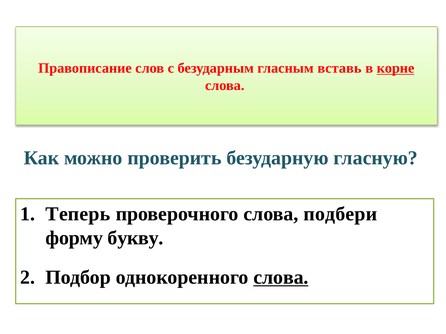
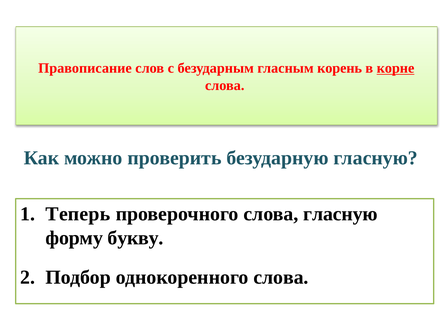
вставь: вставь -> корень (340, 68)
слова подбери: подбери -> гласную (341, 214)
слова underline: present -> none (281, 278)
